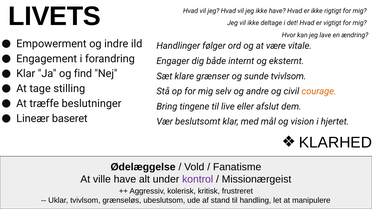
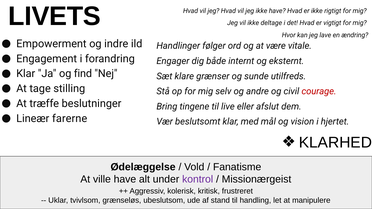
sunde tvivlsom: tvivlsom -> utilfreds (288, 76)
courage colour: orange -> red (319, 91)
baseret: baseret -> farerne (70, 119)
